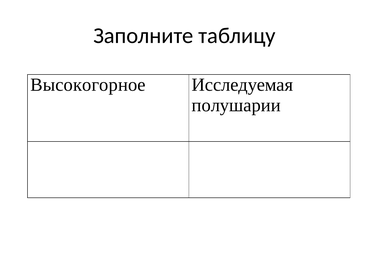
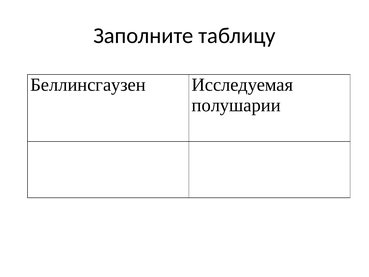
Высокогорное: Высокогорное -> Беллинсгаузен (88, 85)
